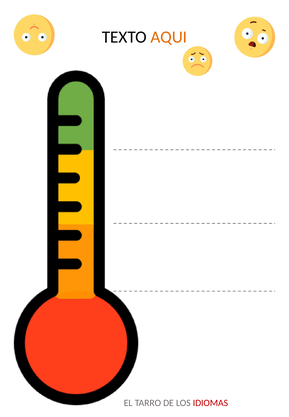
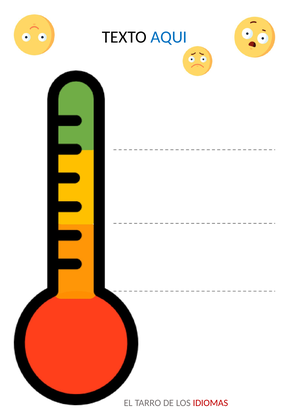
AQUI colour: orange -> blue (169, 37)
